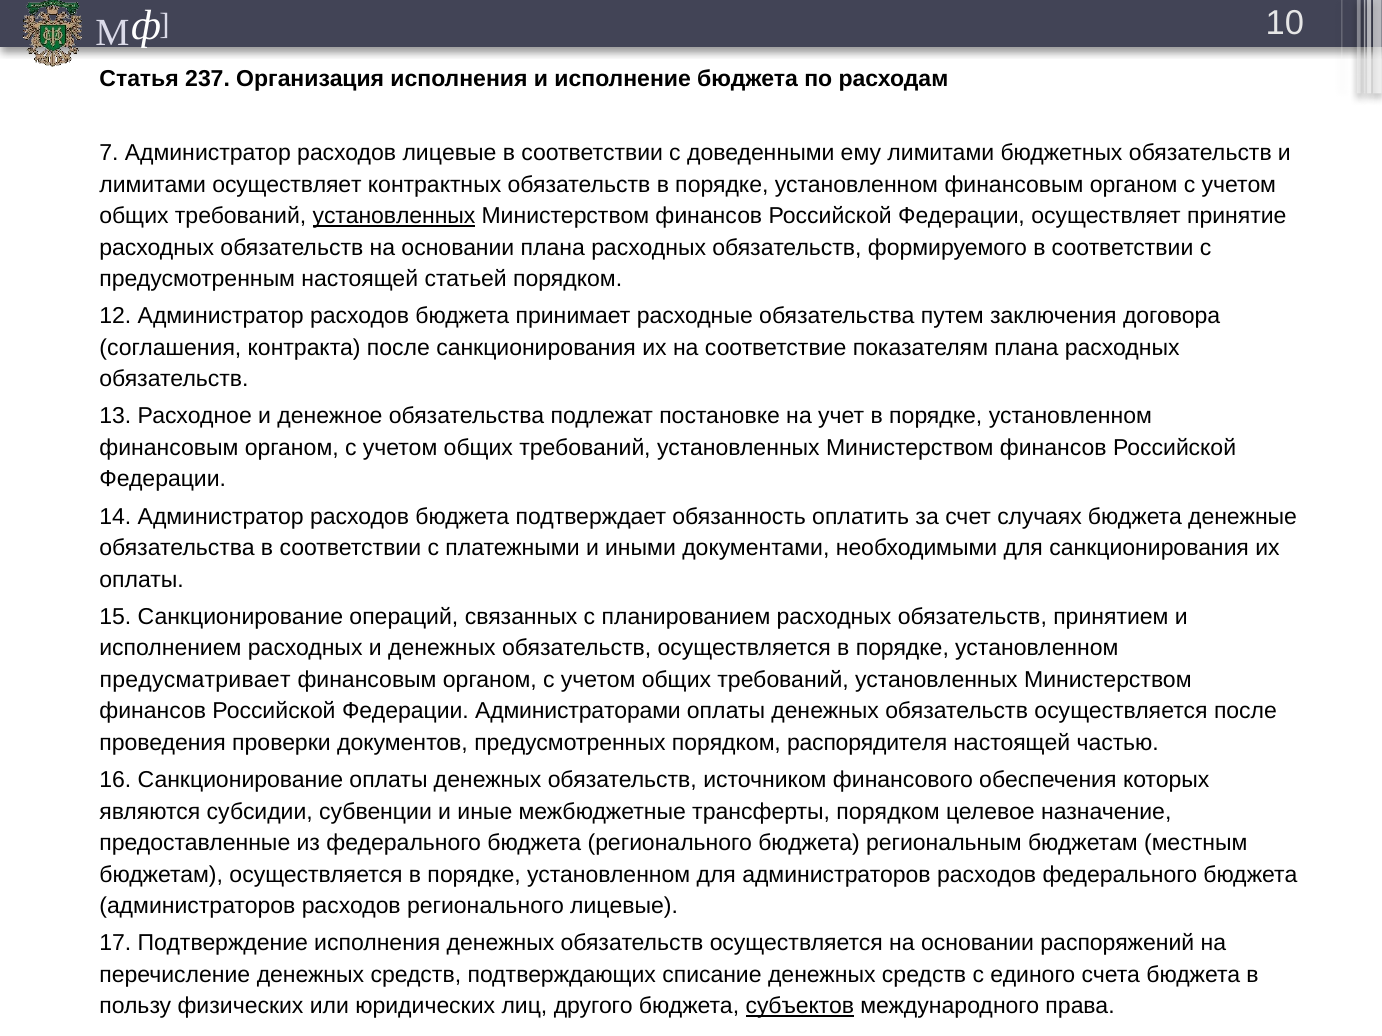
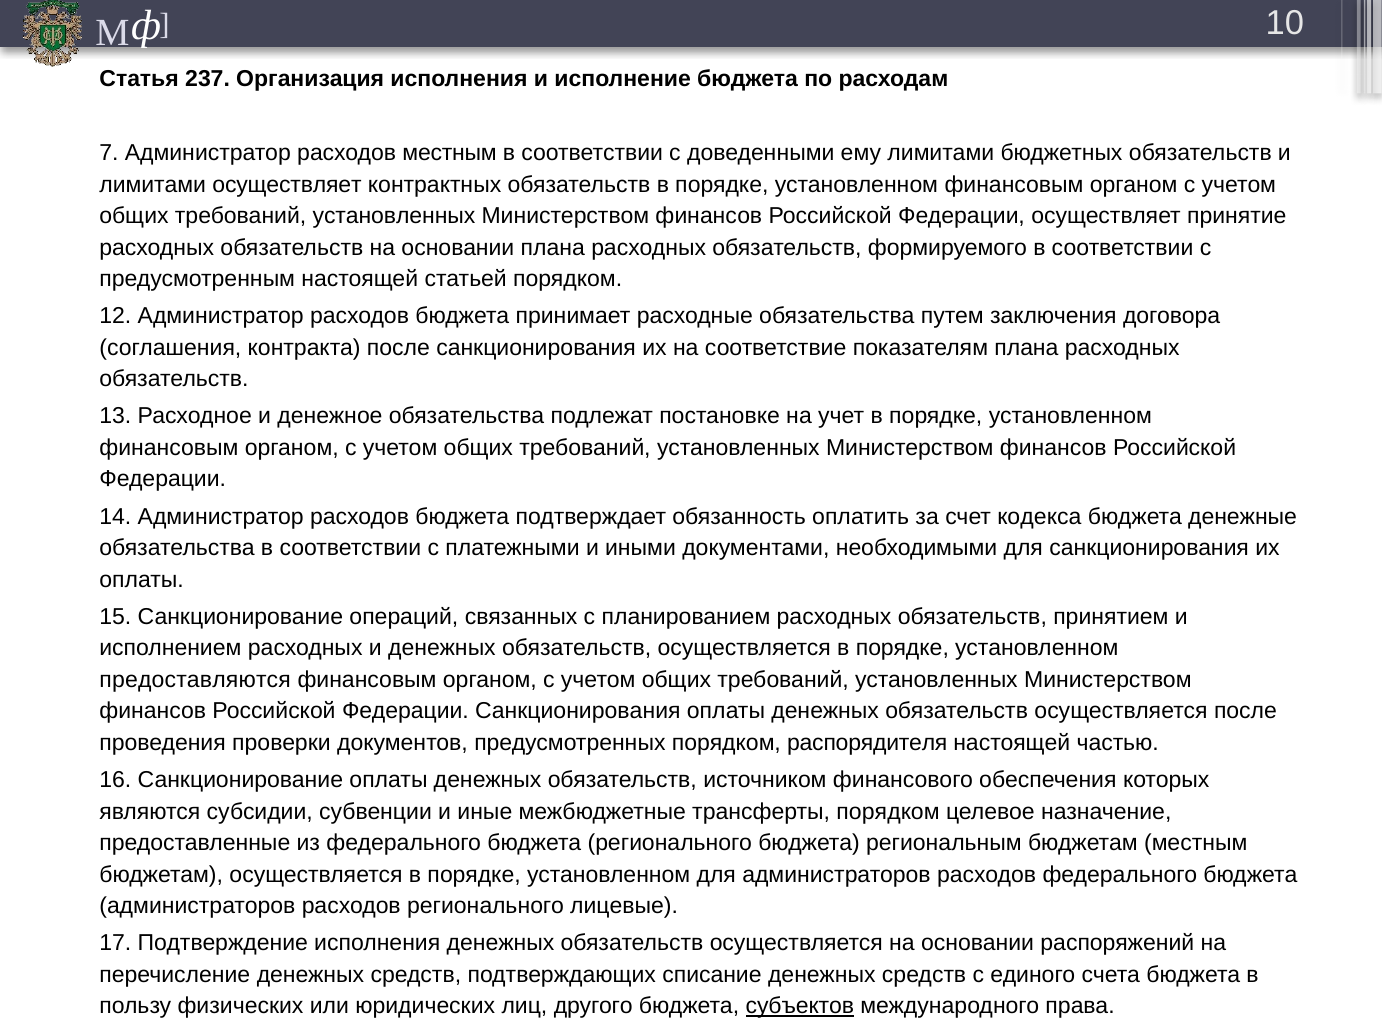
расходов лицевые: лицевые -> местным (450, 153)
установленных underline: present -> none (394, 216)
случаях: случаях -> кодекса (1039, 517)
предусматривает: предусматривает -> предоставляются (195, 680)
Федерации Администраторами: Администраторами -> Санкционирования (578, 712)
